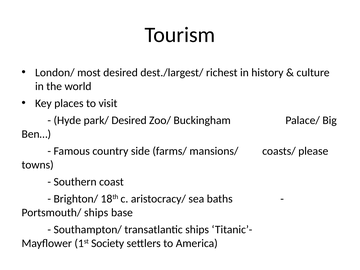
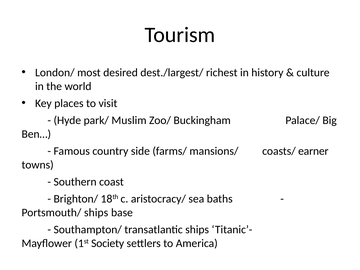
park/ Desired: Desired -> Muslim (129, 120)
please: please -> earner (313, 151)
